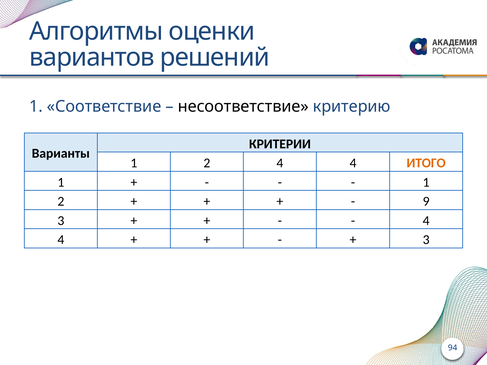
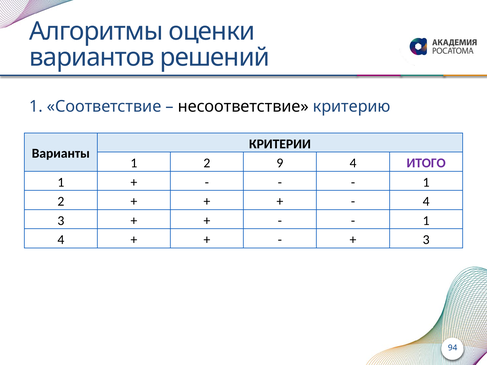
2 4: 4 -> 9 (280, 163)
ИТОГО colour: orange -> purple (426, 163)
9: 9 -> 4 (426, 202)
4: 4 -> 1 (426, 221)
